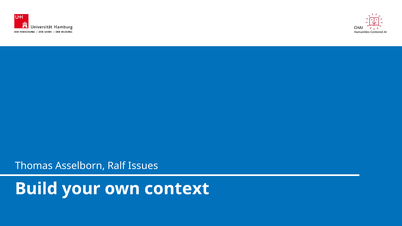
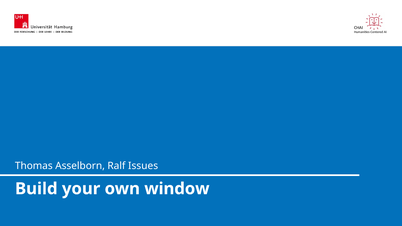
context: context -> window (177, 189)
